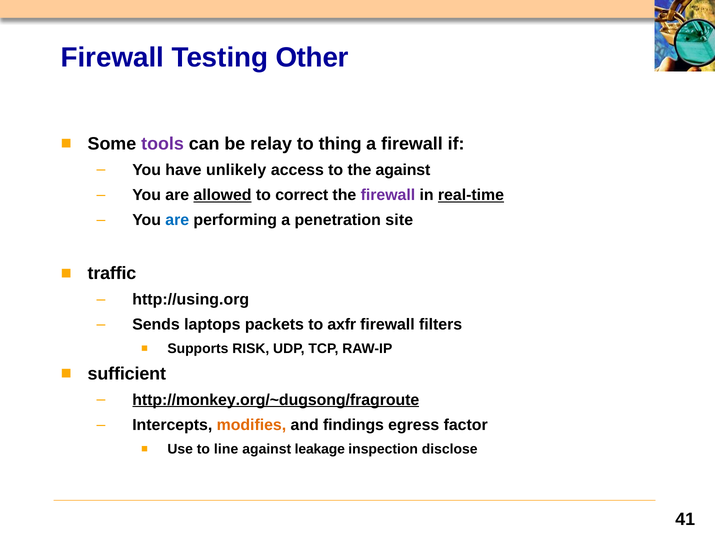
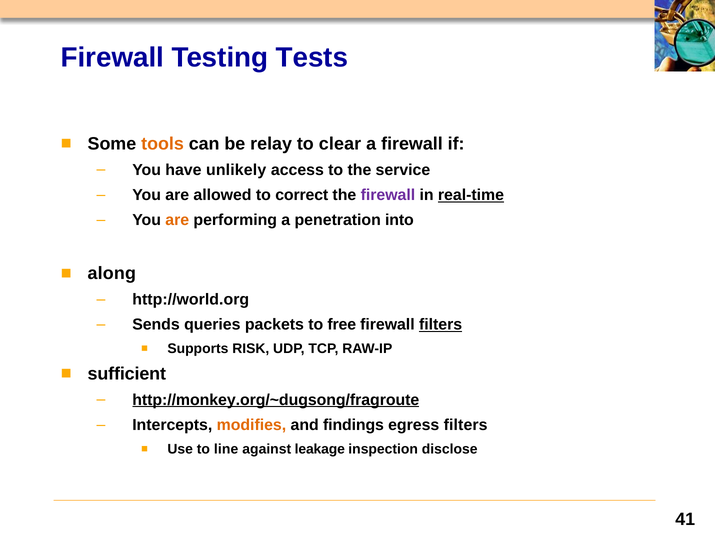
Other: Other -> Tests (312, 58)
tools colour: purple -> orange (163, 144)
thing: thing -> clear (340, 144)
the against: against -> service (403, 170)
allowed underline: present -> none (222, 195)
are colour: blue -> orange (177, 220)
site: site -> into (399, 220)
traffic: traffic -> along (112, 274)
http://using.org: http://using.org -> http://world.org (191, 300)
laptops: laptops -> queries (212, 325)
axfr: axfr -> free (342, 325)
filters underline: none -> present (441, 325)
egress factor: factor -> filters (466, 425)
